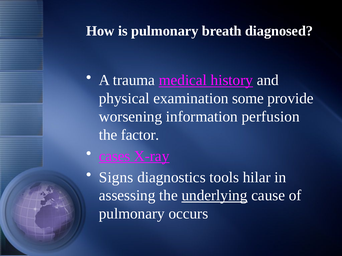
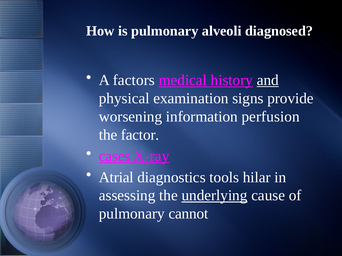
breath: breath -> alveoli (222, 31)
trauma: trauma -> factors (134, 80)
and underline: none -> present (268, 80)
some: some -> signs (248, 99)
Signs: Signs -> Atrial (116, 178)
occurs: occurs -> cannot (188, 214)
